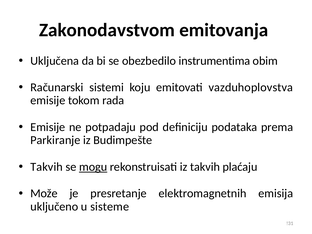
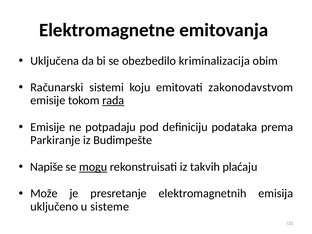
Zakonodavstvom: Zakonodavstvom -> Elektromagnetne (107, 30)
instrumentima: instrumentima -> kriminalizacija (214, 61)
vazduhoplovstva: vazduhoplovstva -> zakonodavstvom (251, 87)
rada underline: none -> present (113, 100)
Takvih: Takvih -> Napiše (47, 167)
